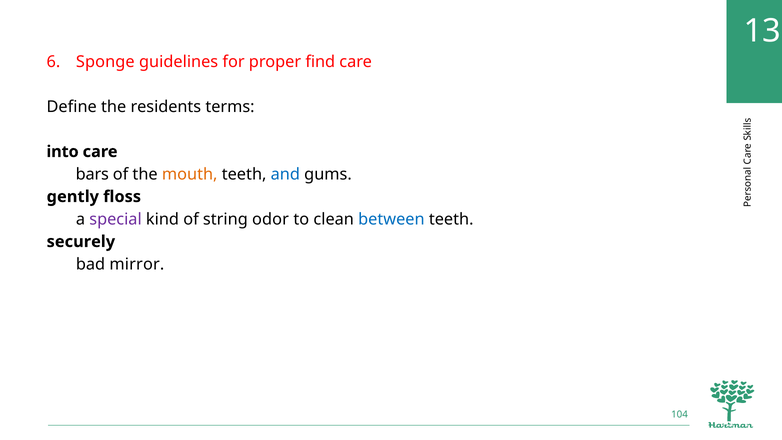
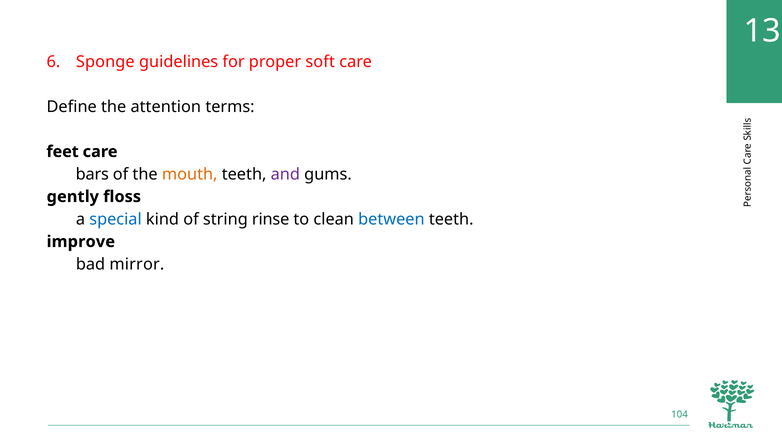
find: find -> soft (320, 62)
residents: residents -> attention (166, 107)
into: into -> feet (63, 152)
and colour: blue -> purple (285, 174)
special colour: purple -> blue (116, 219)
odor: odor -> rinse (271, 219)
securely: securely -> improve (81, 242)
